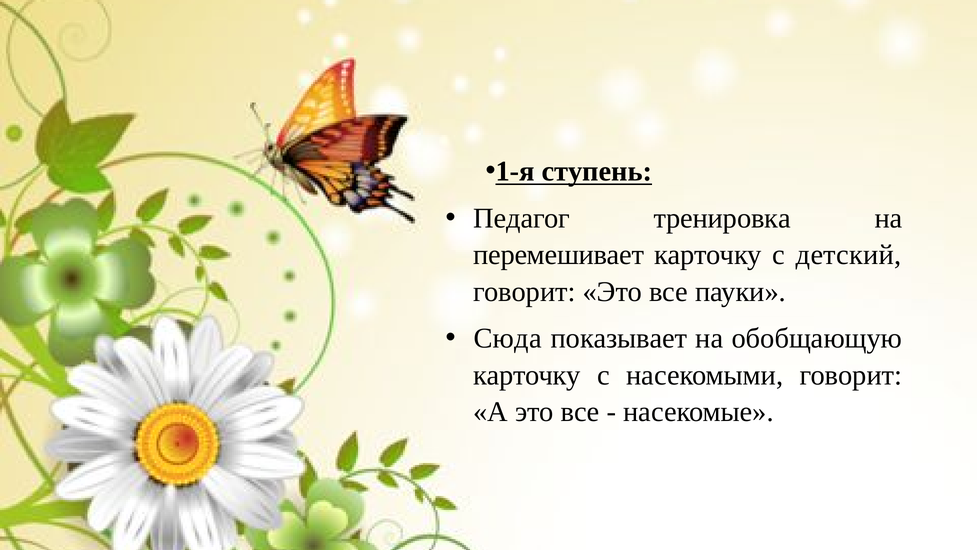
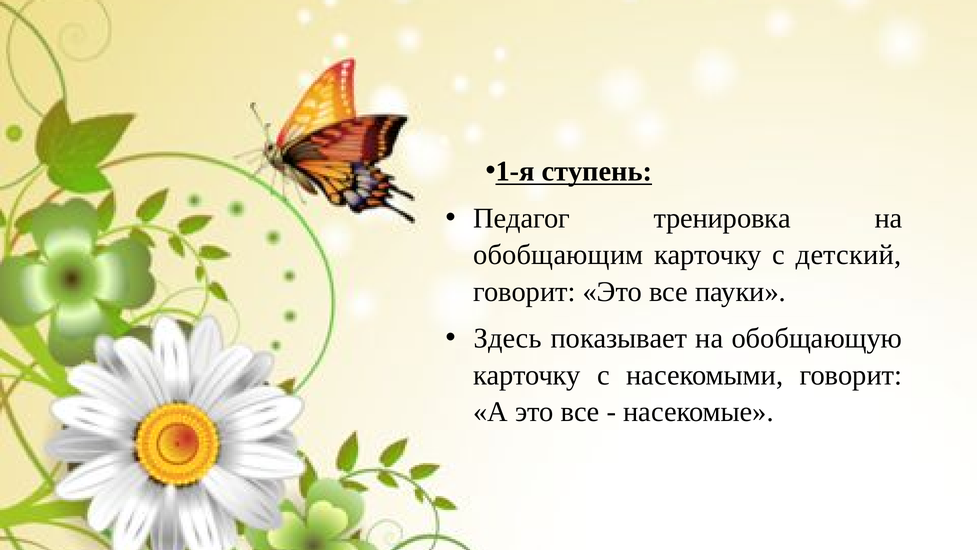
перемешивает: перемешивает -> обобщающим (558, 255)
Сюда: Сюда -> Здесь (508, 338)
